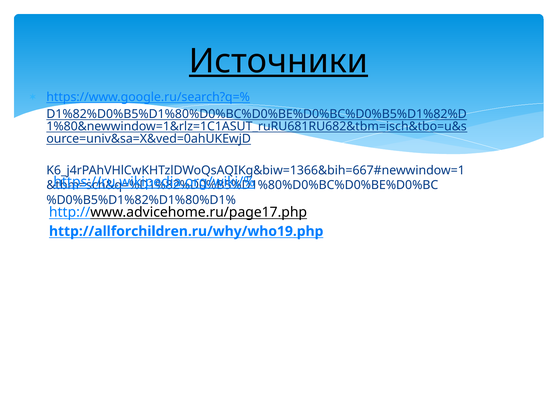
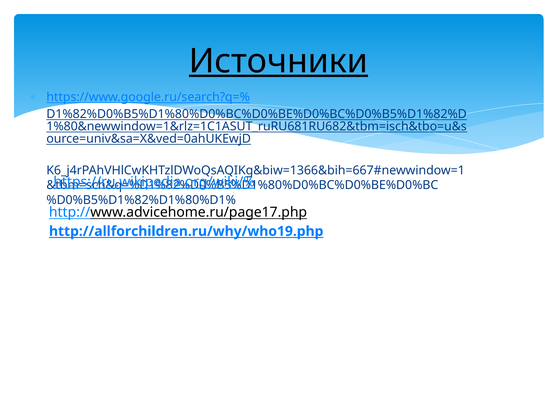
http://allforchildren.ru/why/who19.php underline: none -> present (186, 231)
